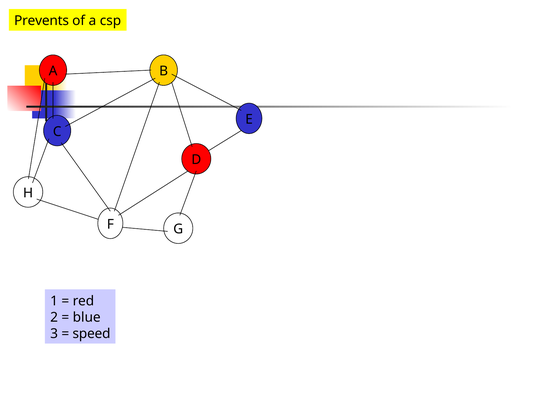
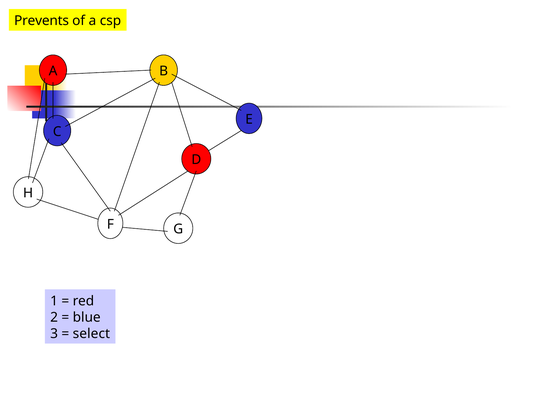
speed: speed -> select (91, 334)
